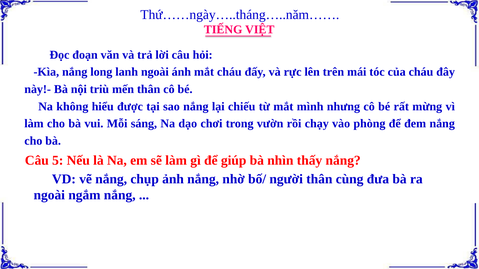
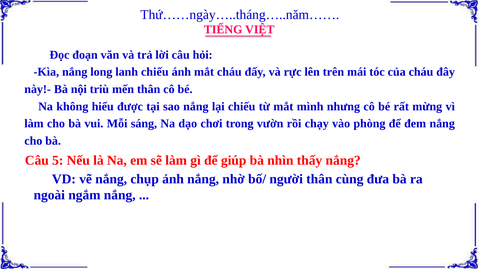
lanh ngoài: ngoài -> chiếu (155, 72)
